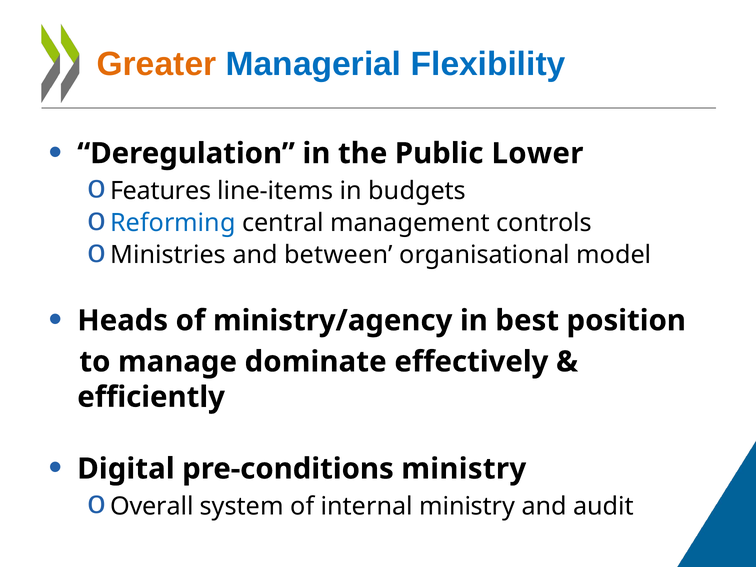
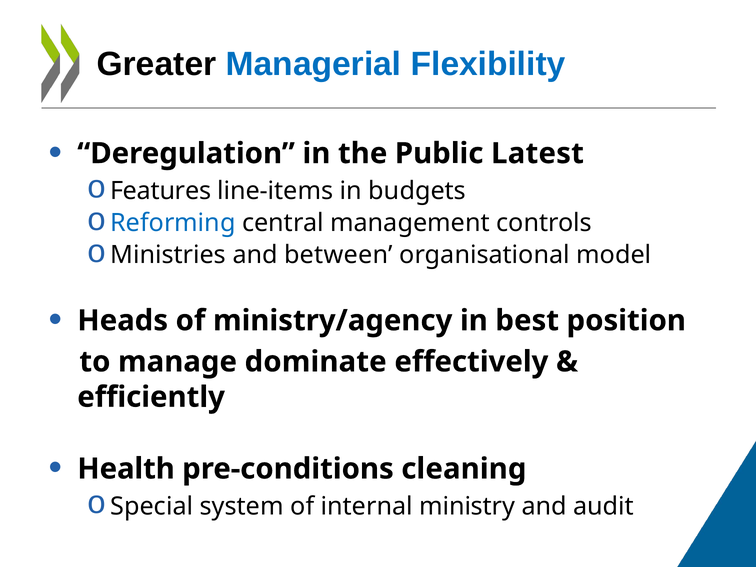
Greater colour: orange -> black (157, 64)
Lower: Lower -> Latest (537, 153)
Digital: Digital -> Health (126, 469)
pre-conditions ministry: ministry -> cleaning (464, 469)
Overall: Overall -> Special (152, 506)
